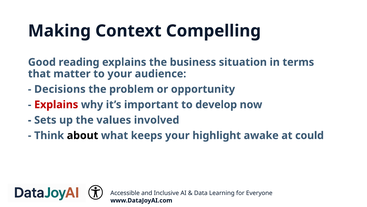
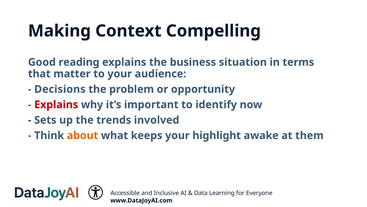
develop: develop -> identify (216, 104)
values: values -> trends (114, 120)
about colour: black -> orange (83, 135)
could: could -> them (309, 135)
